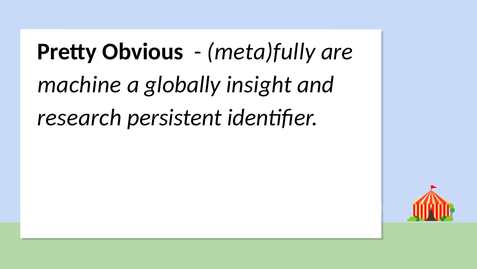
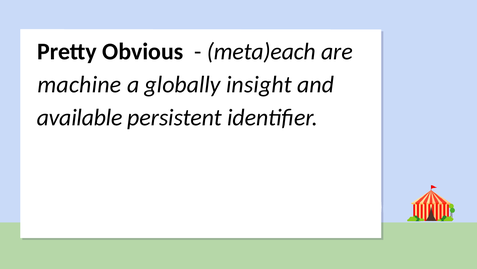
meta)fully: meta)fully -> meta)each (261, 51)
research: research -> available (80, 117)
